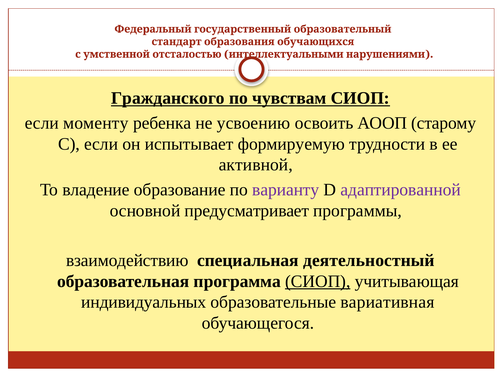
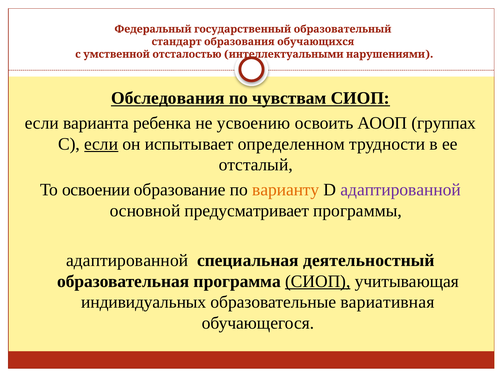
Гражданского: Гражданского -> Обследования (168, 98)
моменту: моменту -> варианта (96, 123)
старому: старому -> группах (444, 123)
если underline: none -> present (101, 144)
формируемую: формируемую -> определенном (291, 144)
активной: активной -> отсталый (256, 165)
владение: владение -> освоении (96, 190)
варианту colour: purple -> orange (286, 190)
взаимодействию: взаимодействию -> адаптированной (127, 261)
